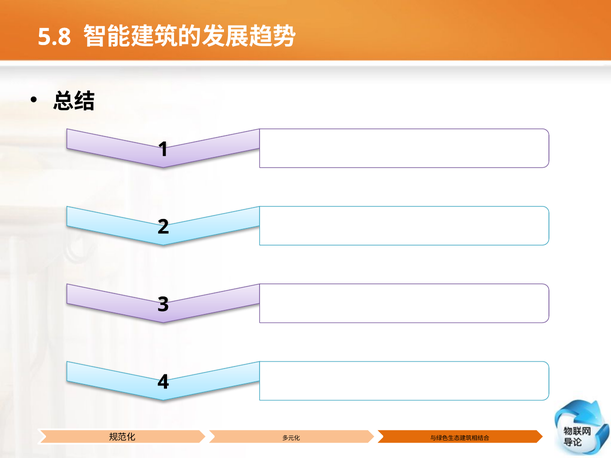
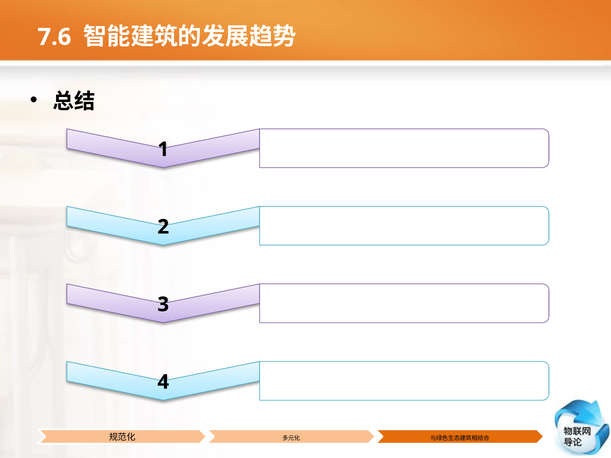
5.8: 5.8 -> 7.6 (54, 37)
